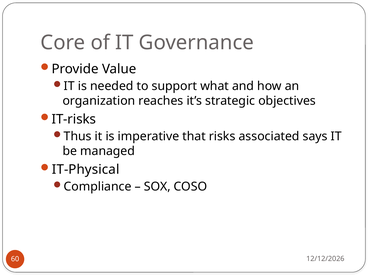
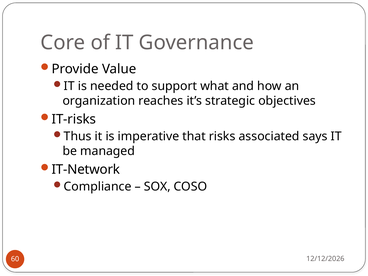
IT-Physical: IT-Physical -> IT-Network (86, 169)
